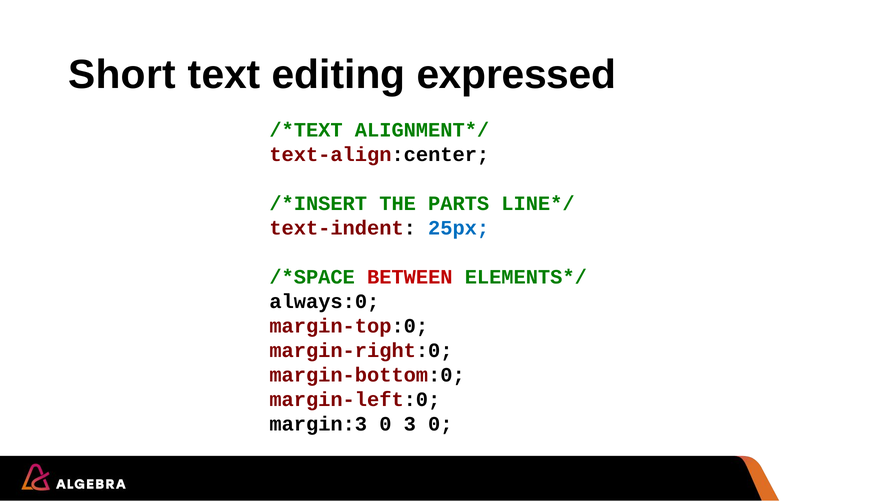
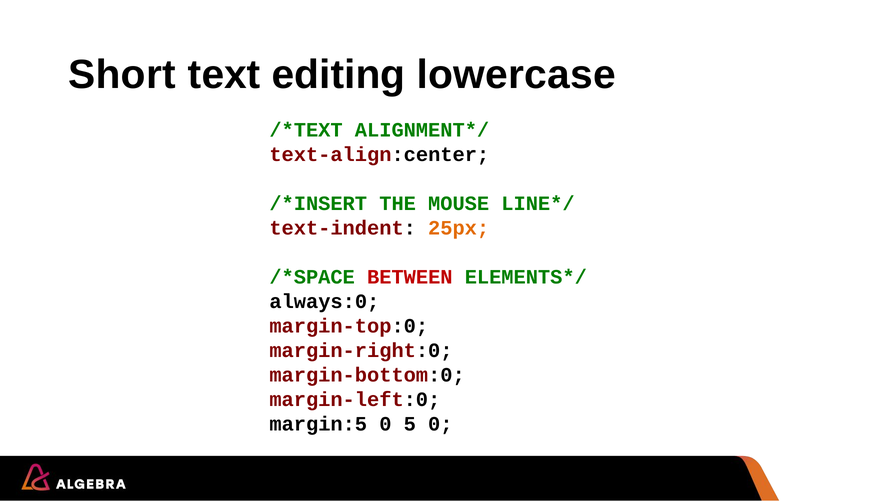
expressed: expressed -> lowercase (516, 75)
PARTS: PARTS -> MOUSE (459, 204)
25px colour: blue -> orange (459, 228)
margin:3: margin:3 -> margin:5 (318, 424)
3: 3 -> 5 (410, 424)
